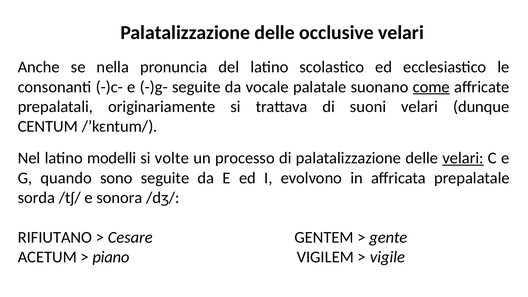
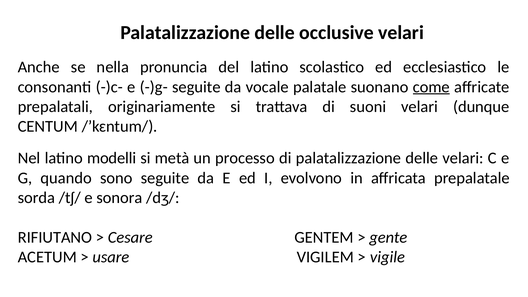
volte: volte -> metà (172, 158)
velari underline: present -> none (463, 158)
piano: piano -> usare (111, 257)
